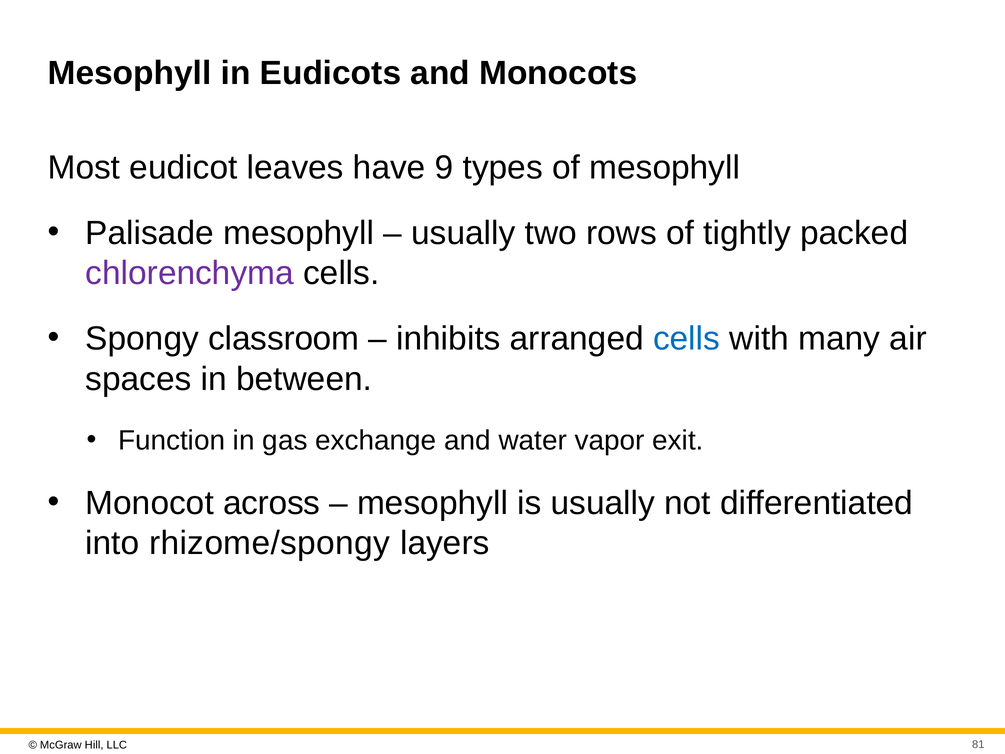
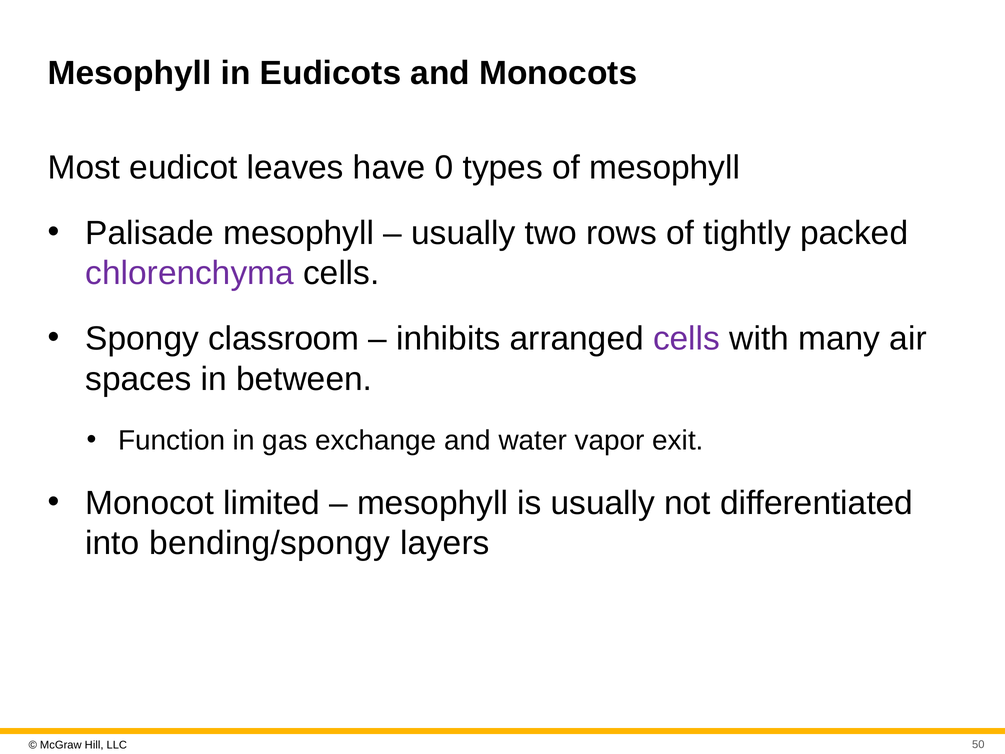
9: 9 -> 0 (444, 168)
cells colour: blue -> purple (687, 339)
across: across -> limited (272, 503)
rhizome/spongy: rhizome/spongy -> bending/spongy (270, 543)
81: 81 -> 50 (978, 744)
